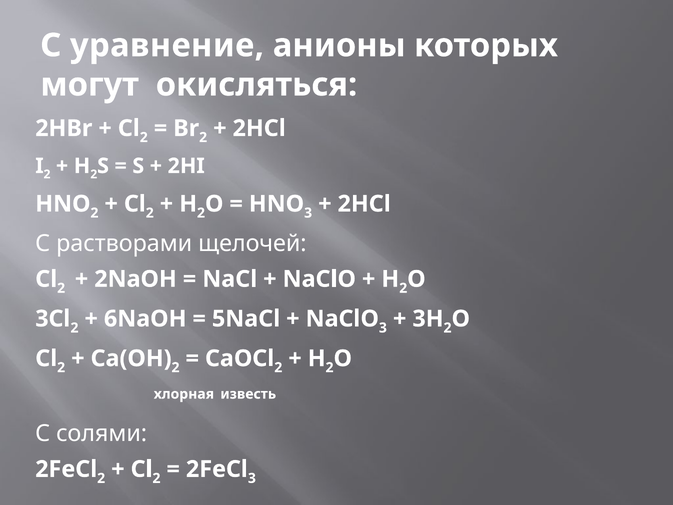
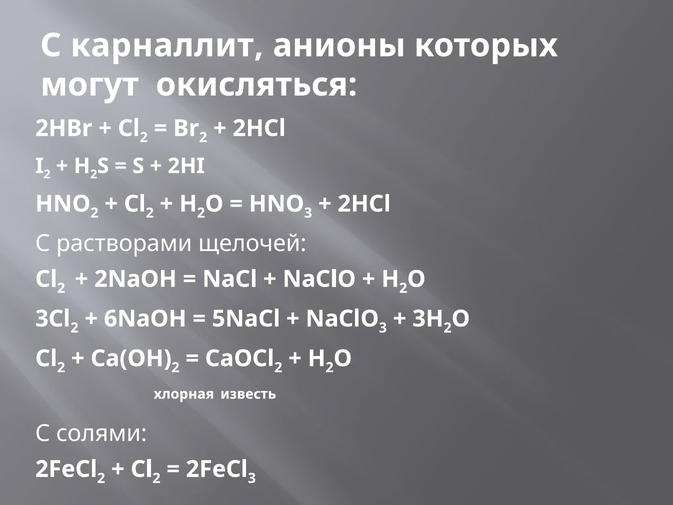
уравнение: уравнение -> карналлит (167, 45)
